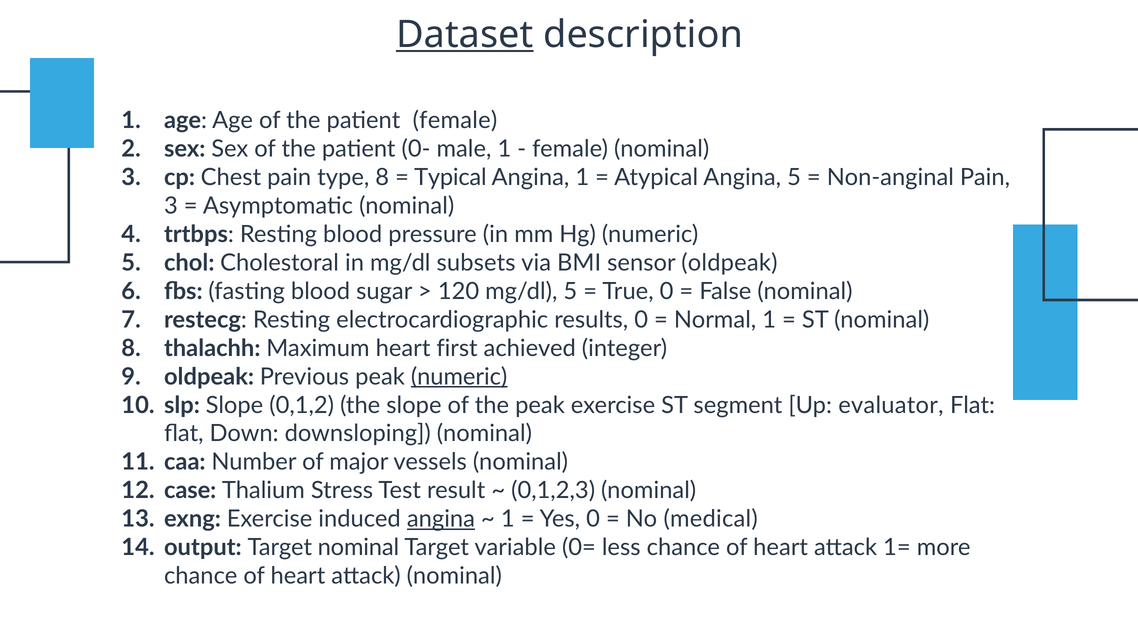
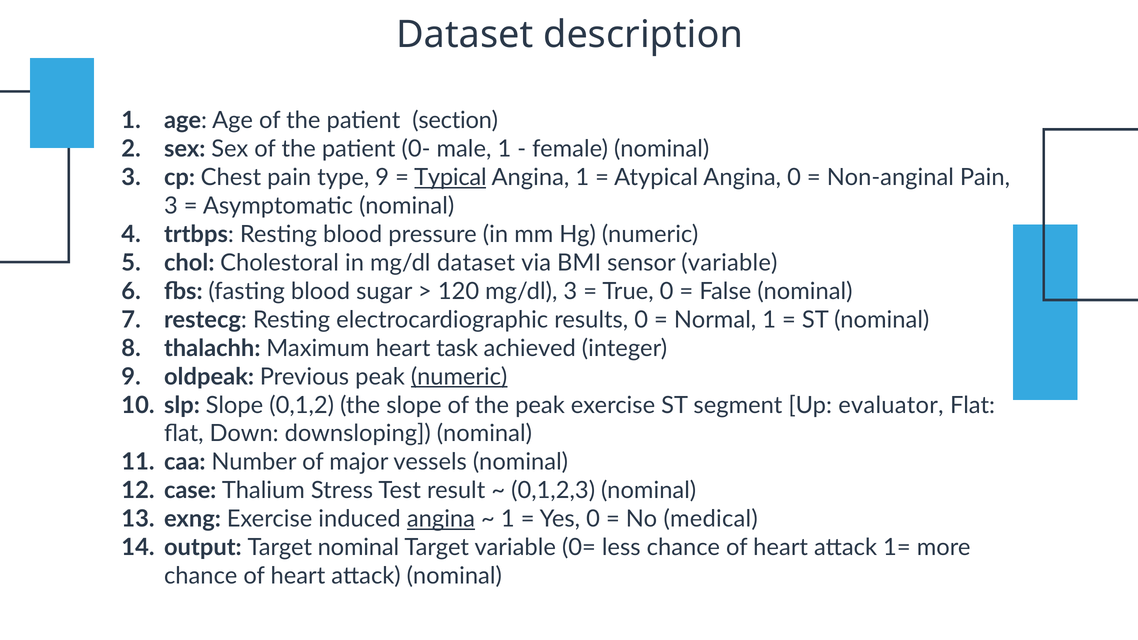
Dataset underline: present -> none (465, 35)
patient female: female -> section (455, 121)
type 8: 8 -> 9 (382, 178)
Typical underline: none -> present (450, 178)
Angina 5: 5 -> 0 (794, 178)
mg/dl subsets: subsets -> dataset (476, 263)
sensor oldpeak: oldpeak -> variable (729, 263)
mg/dl 5: 5 -> 3 (570, 291)
first: first -> task (457, 348)
